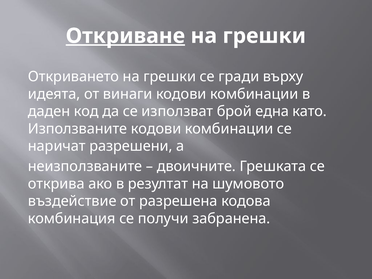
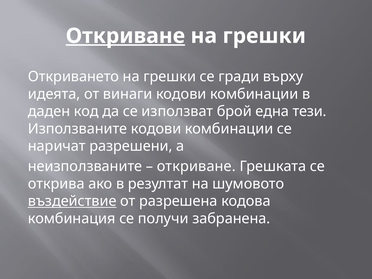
като: като -> тези (310, 111)
двоичните: двоичните -> откриване (196, 166)
въздействие underline: none -> present (72, 201)
